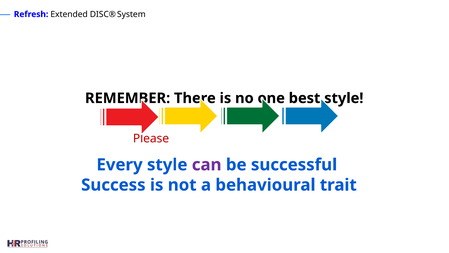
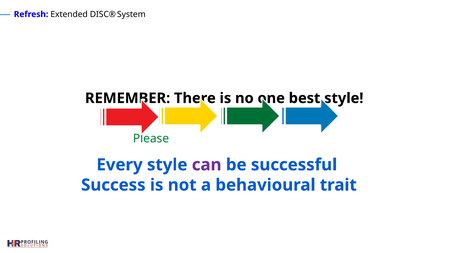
Please colour: red -> green (151, 138)
